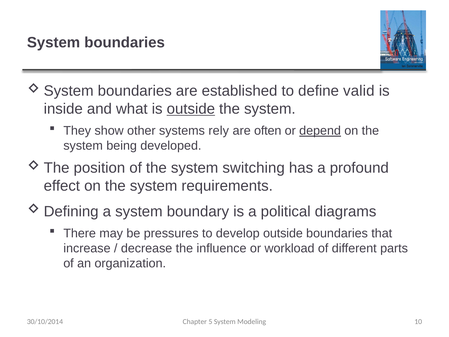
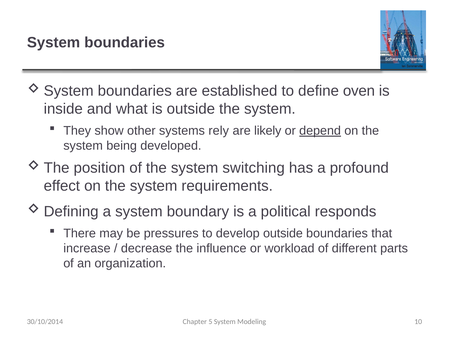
valid: valid -> oven (359, 91)
outside underline: present -> none (191, 109)
often: often -> likely (268, 131)
diagrams: diagrams -> responds (346, 211)
